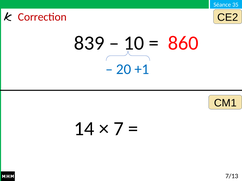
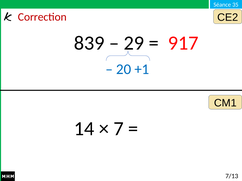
10: 10 -> 29 (134, 43)
860: 860 -> 917 (183, 43)
